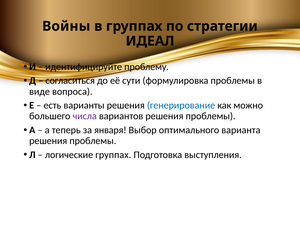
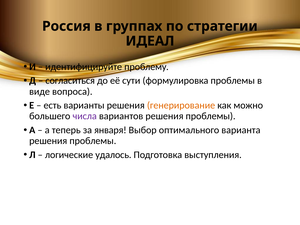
Войны: Войны -> Россия (66, 26)
генерирование colour: blue -> orange (181, 105)
логические группах: группах -> удалось (113, 155)
